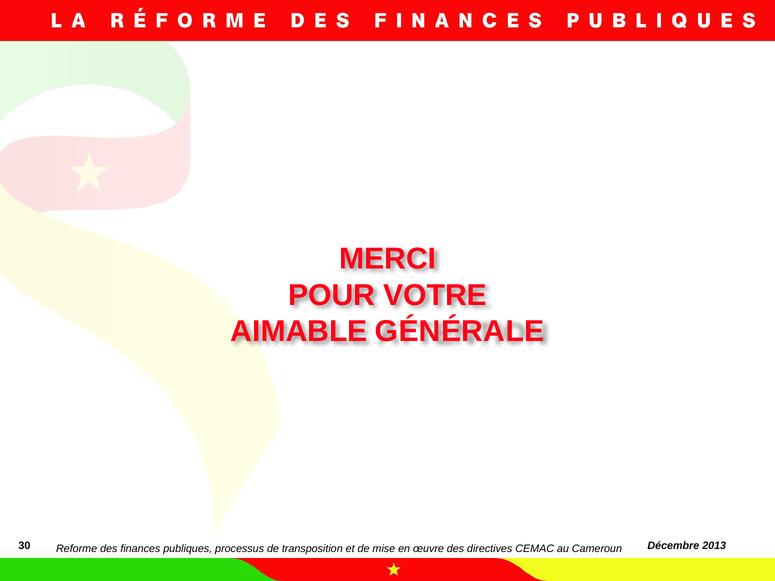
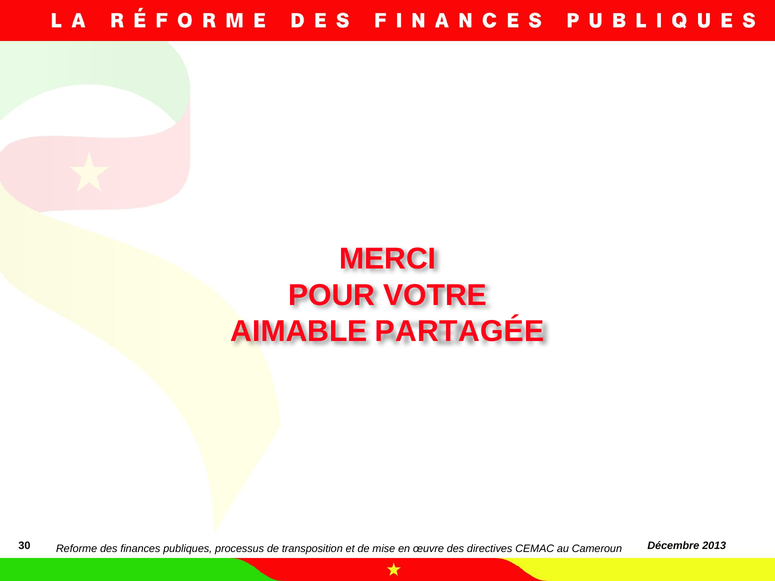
GÉNÉRALE: GÉNÉRALE -> PARTAGÉE (460, 331)
